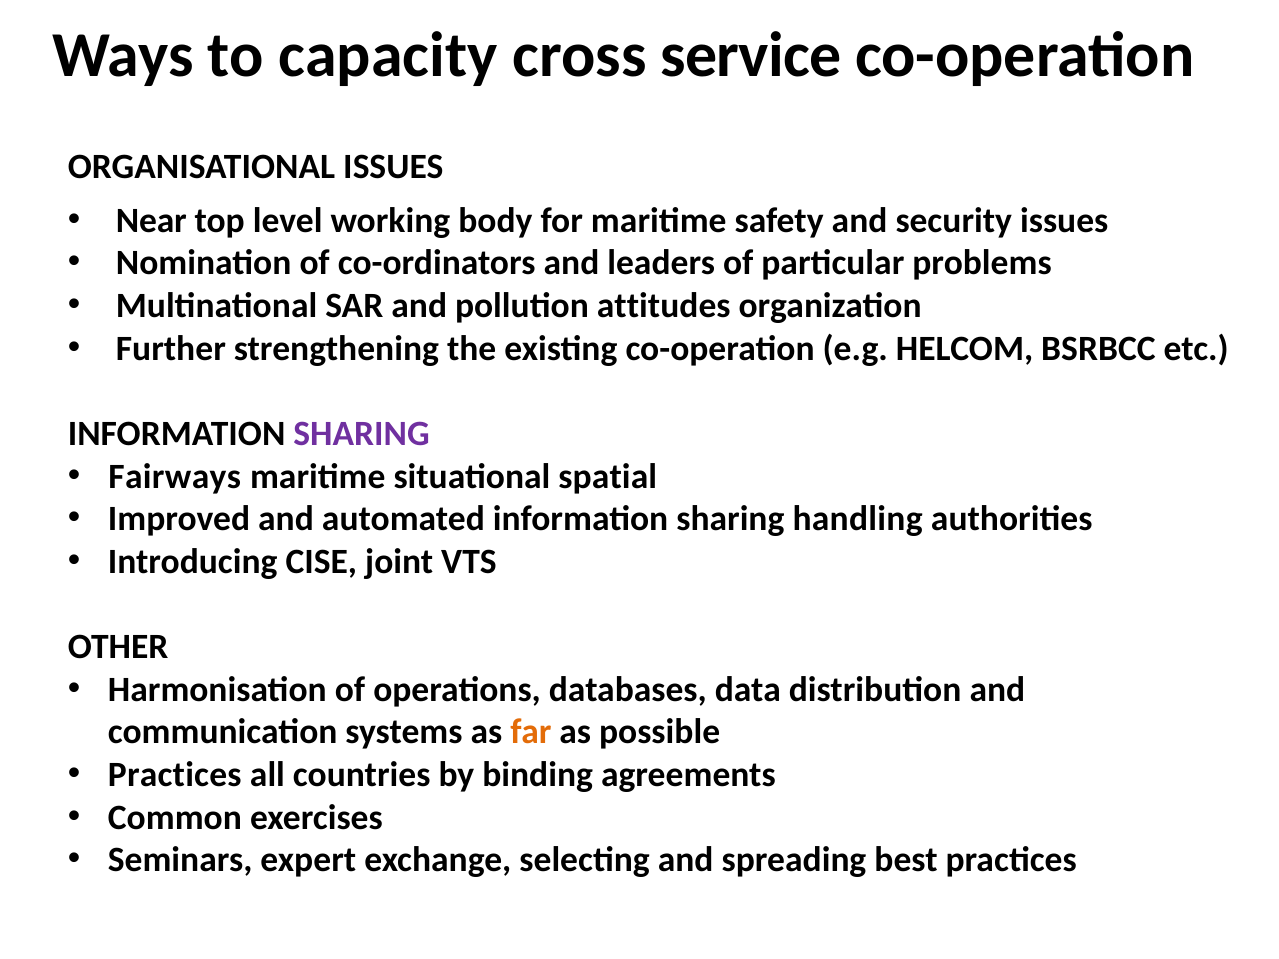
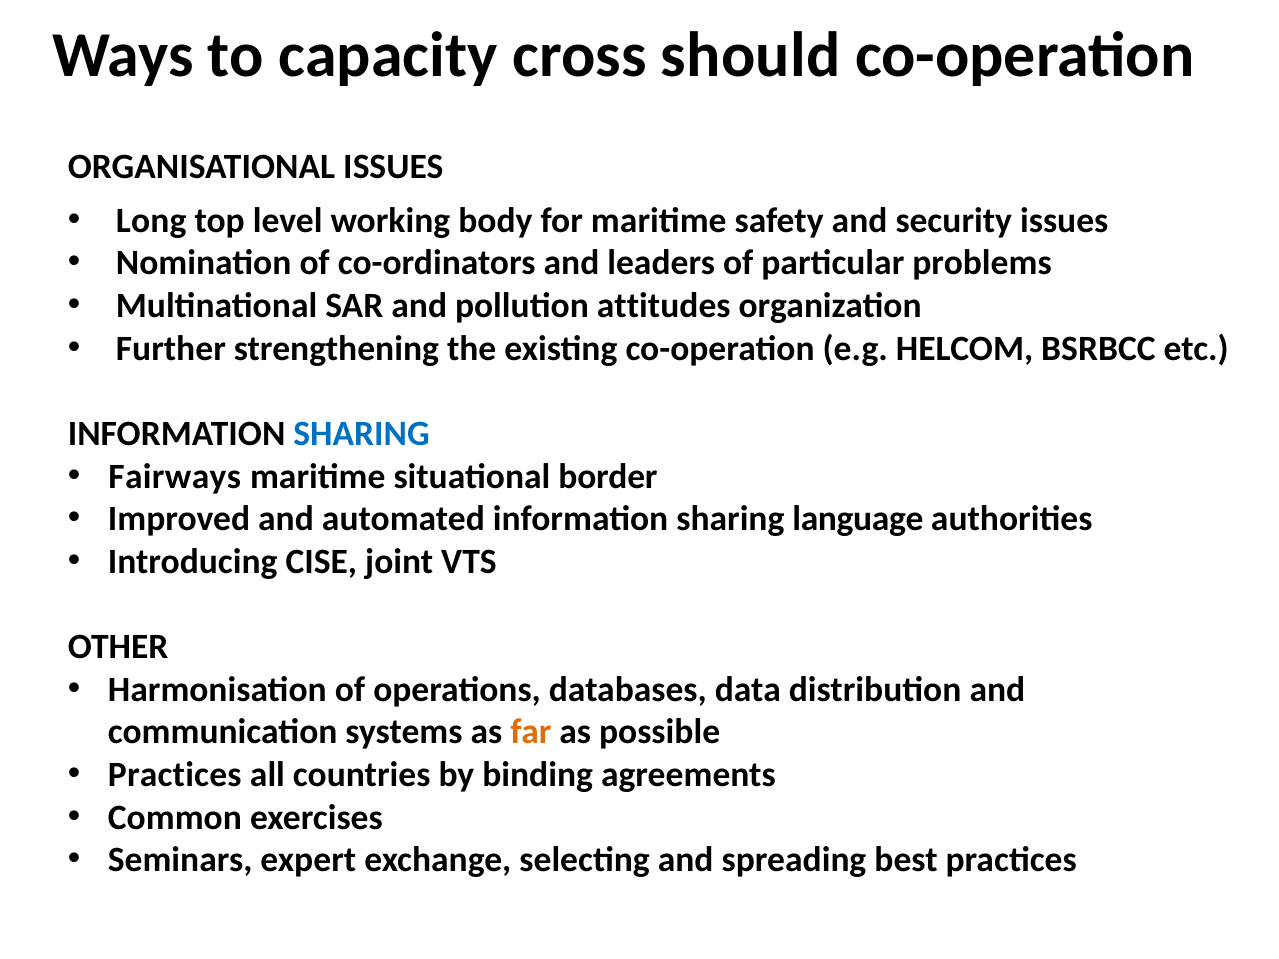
service: service -> should (751, 55)
Near: Near -> Long (151, 221)
SHARING colour: purple -> blue (362, 434)
spatial: spatial -> border (608, 477)
handling: handling -> language (858, 519)
